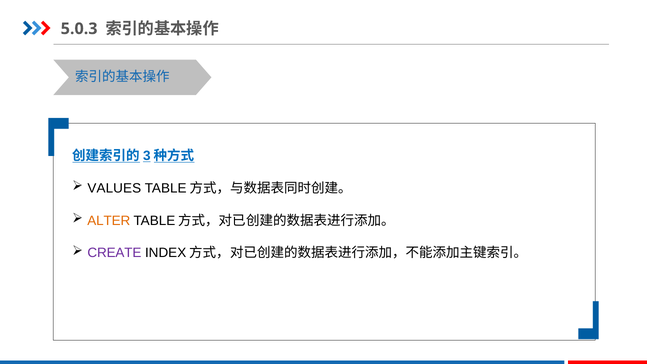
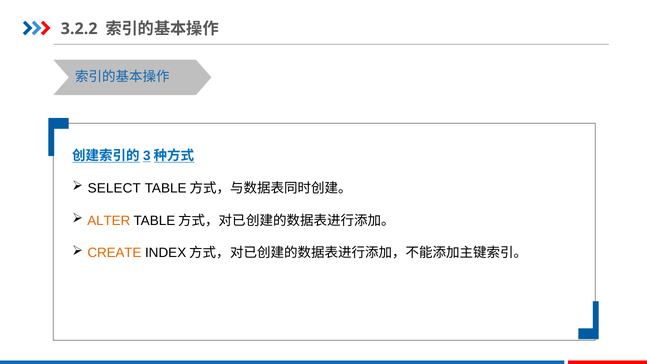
5.0.3: 5.0.3 -> 3.2.2 (79, 29)
VALUES: VALUES -> SELECT (114, 188)
CREATE colour: purple -> orange (114, 253)
